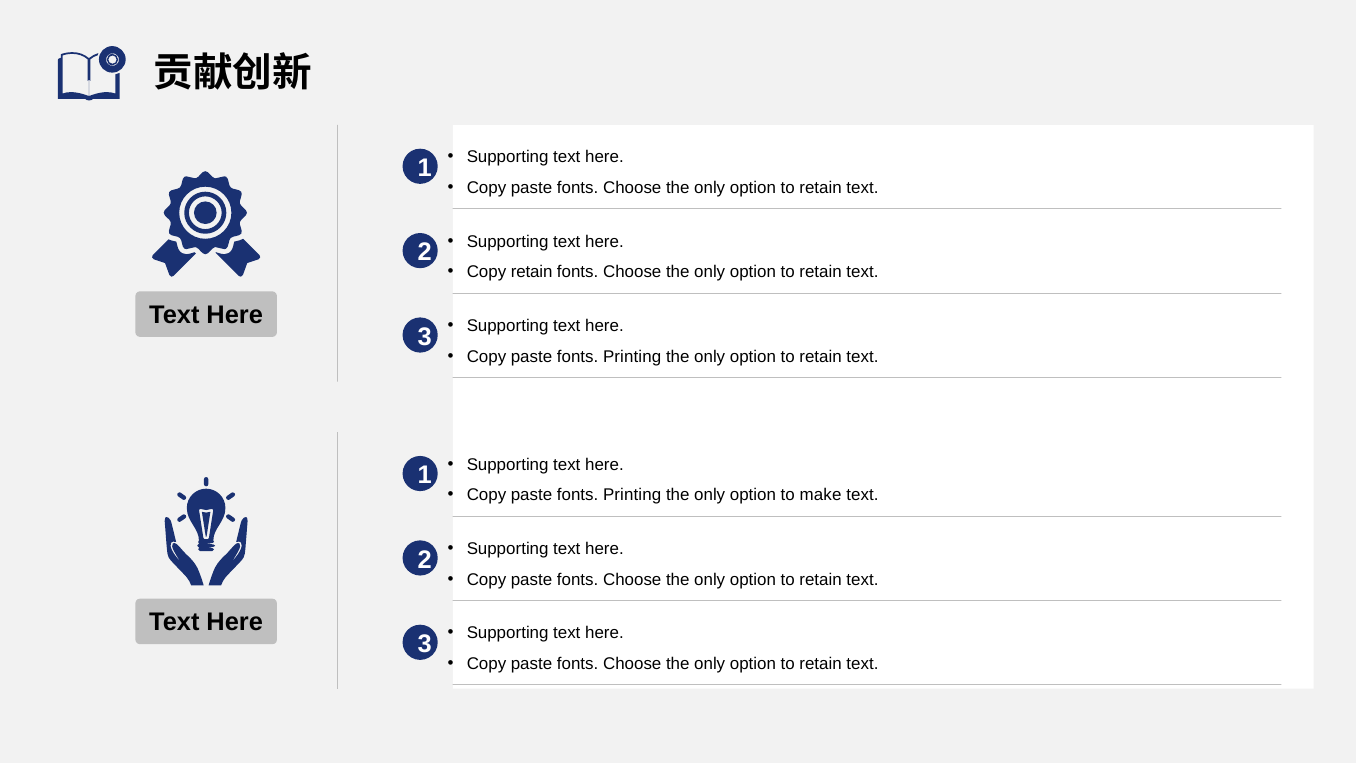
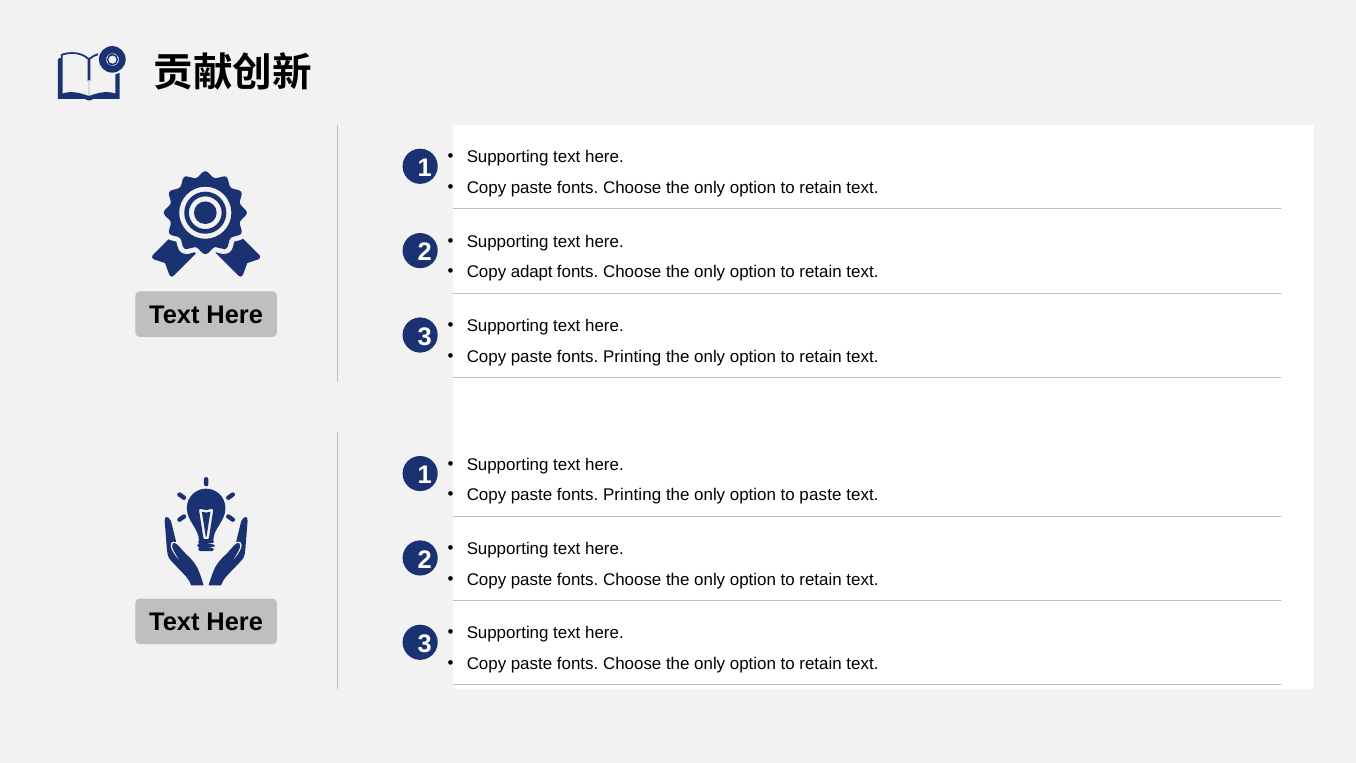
Copy retain: retain -> adapt (532, 272)
to make: make -> paste (821, 495)
